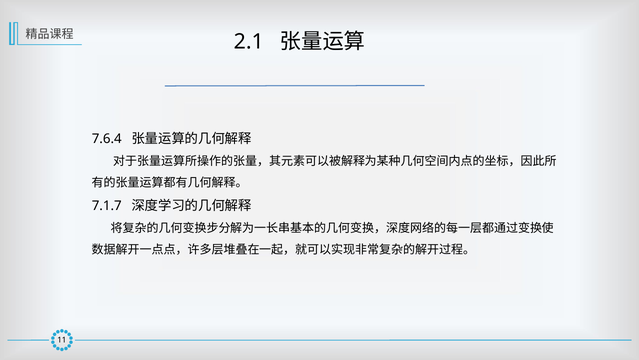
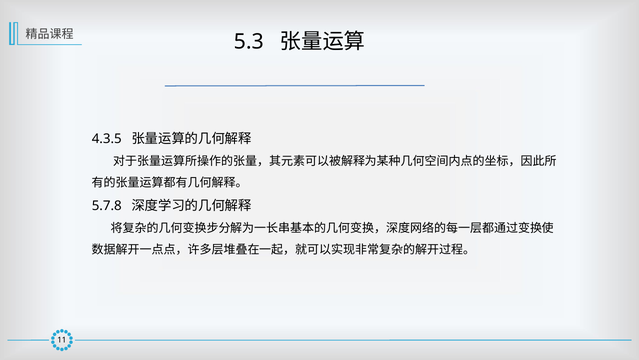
2.1: 2.1 -> 5.3 (249, 42)
7.6.4: 7.6.4 -> 4.3.5 (107, 139)
7.1.7: 7.1.7 -> 5.7.8 (107, 206)
